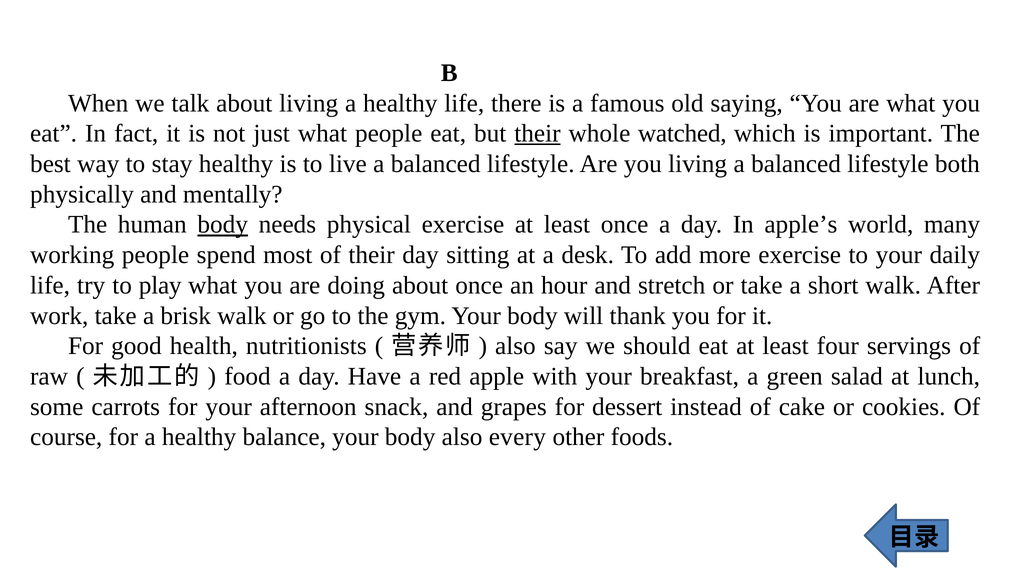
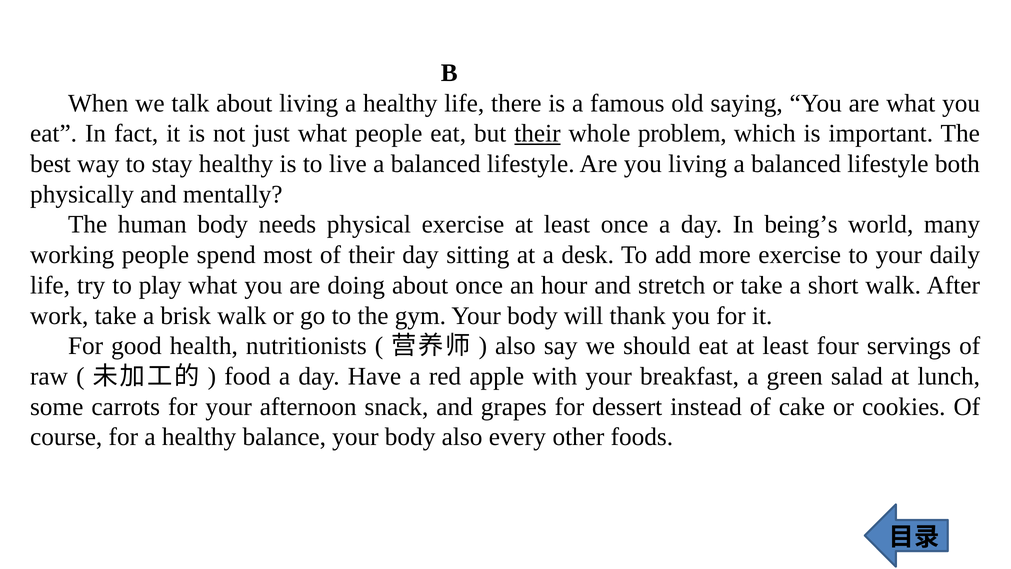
watched: watched -> problem (682, 134)
body underline: present -> none (223, 225)
apple’s: apple’s -> being’s (801, 225)
